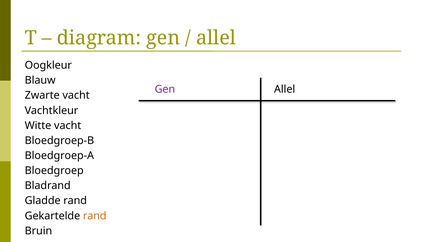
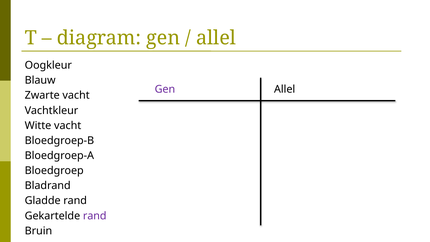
rand colour: orange -> purple (95, 216)
